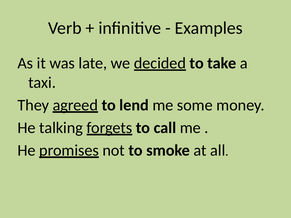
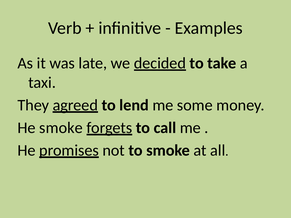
He talking: talking -> smoke (61, 128)
